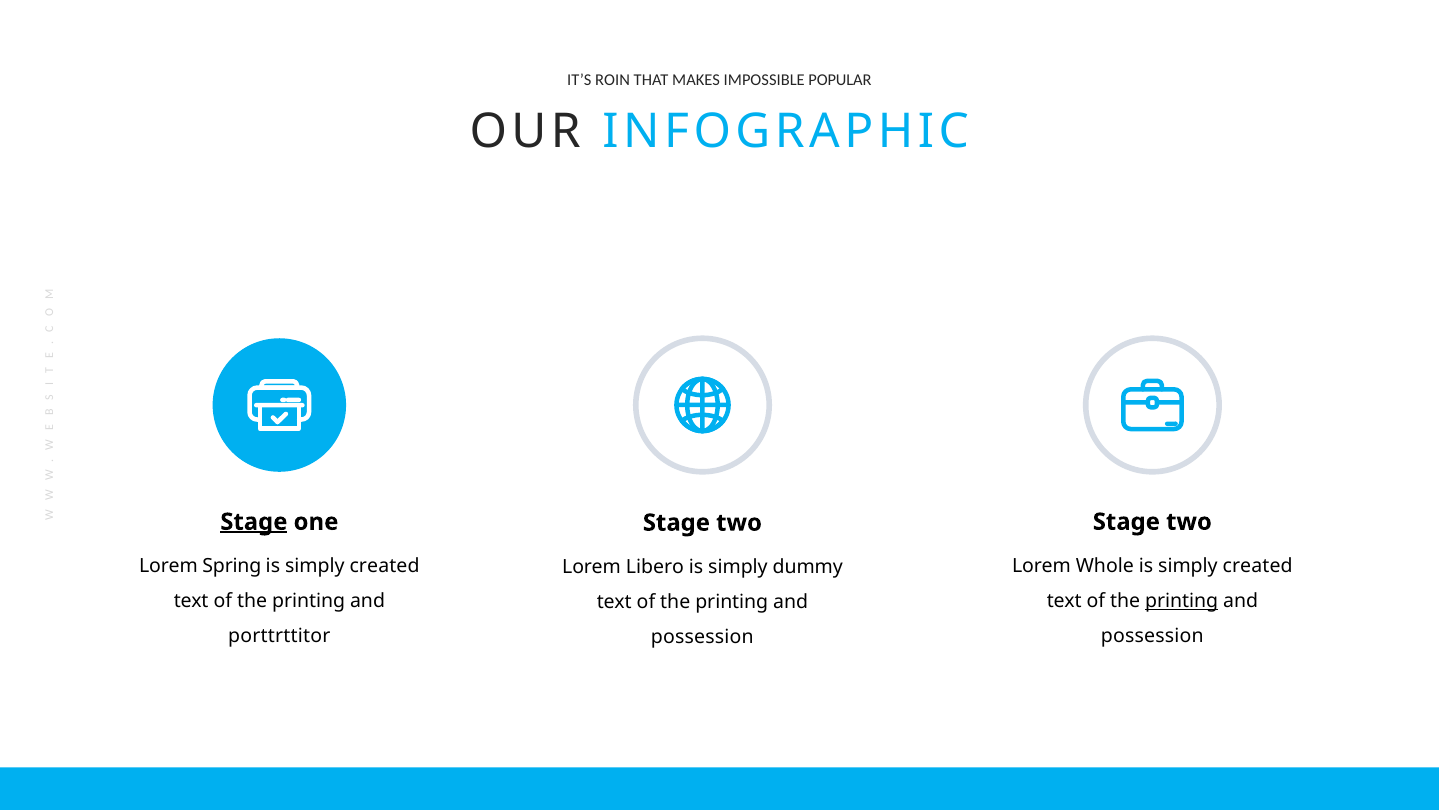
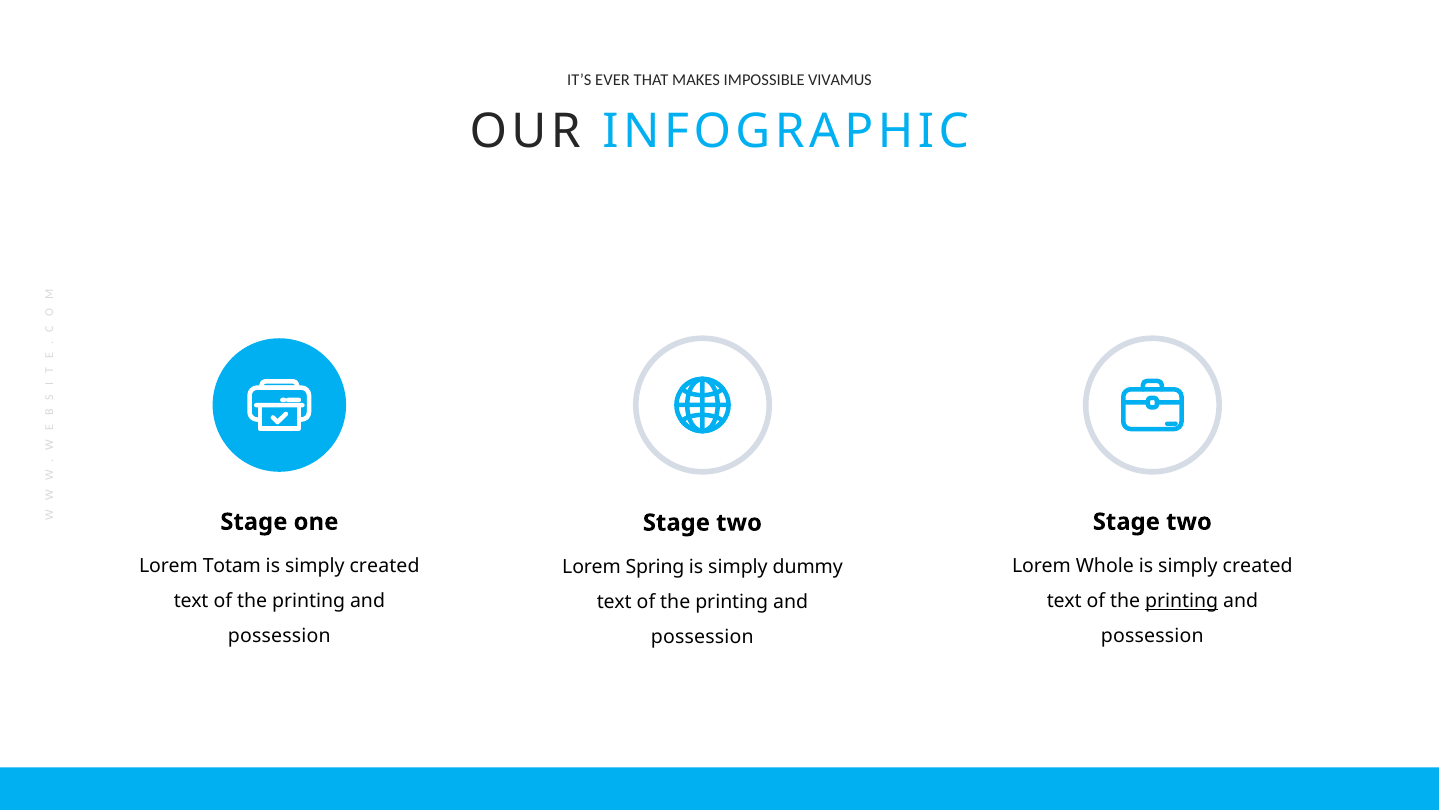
ROIN: ROIN -> EVER (613, 80)
POPULAR: POPULAR -> VIVAMUS (840, 80)
Stage underline: present -> none (254, 522)
Spring: Spring -> Totam (232, 565)
Libero: Libero -> Spring (655, 566)
porttrttitor: porttrttitor -> possession (279, 635)
